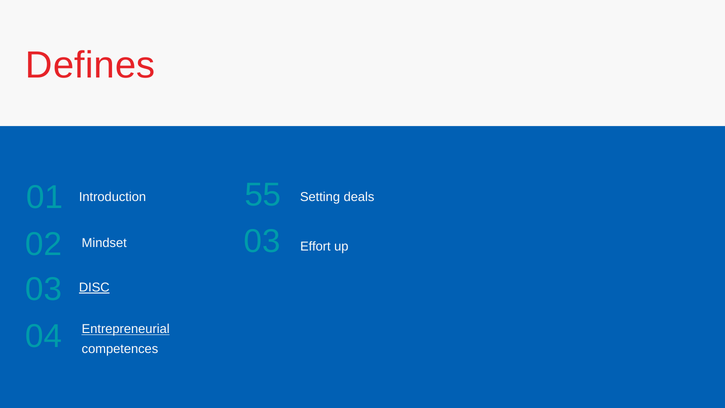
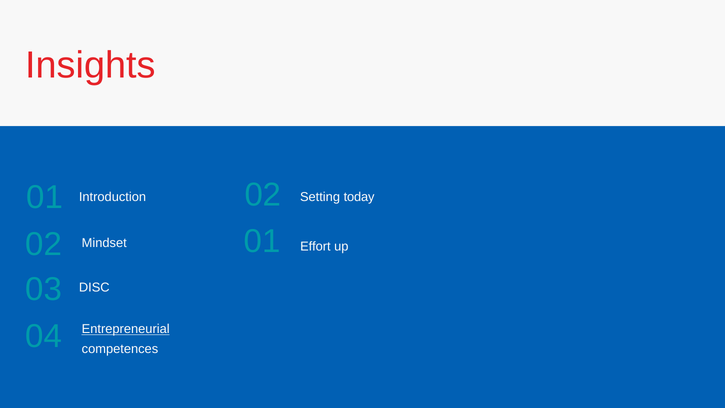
Defines: Defines -> Insights (91, 65)
01 55: 55 -> 02 (263, 195)
deals: deals -> today (359, 197)
Mindset 03: 03 -> 01 (262, 241)
DISC underline: present -> none (94, 287)
